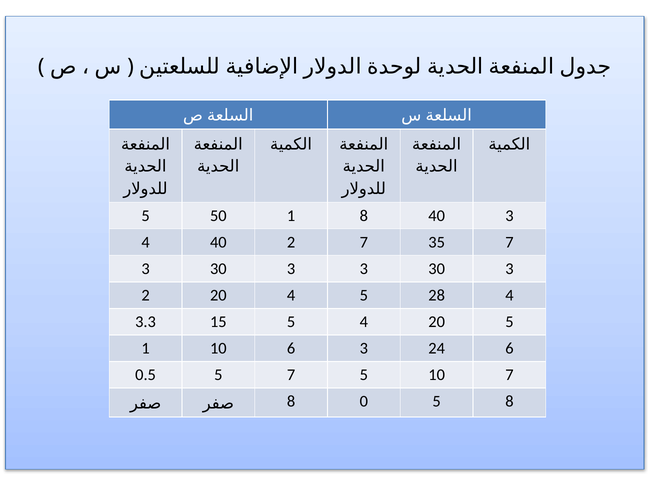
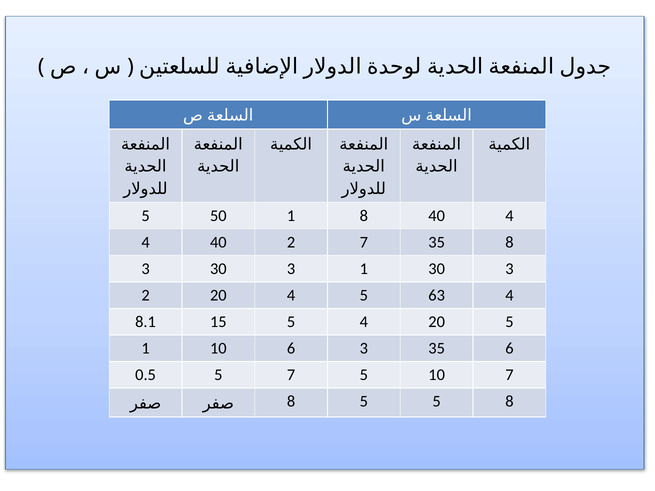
40 3: 3 -> 4 (509, 216)
35 7: 7 -> 8 (509, 242)
3 3: 3 -> 1 (364, 269)
28: 28 -> 63 (437, 296)
3.3: 3.3 -> 8.1 (146, 322)
3 24: 24 -> 35 (437, 349)
8 0: 0 -> 5 (364, 402)
